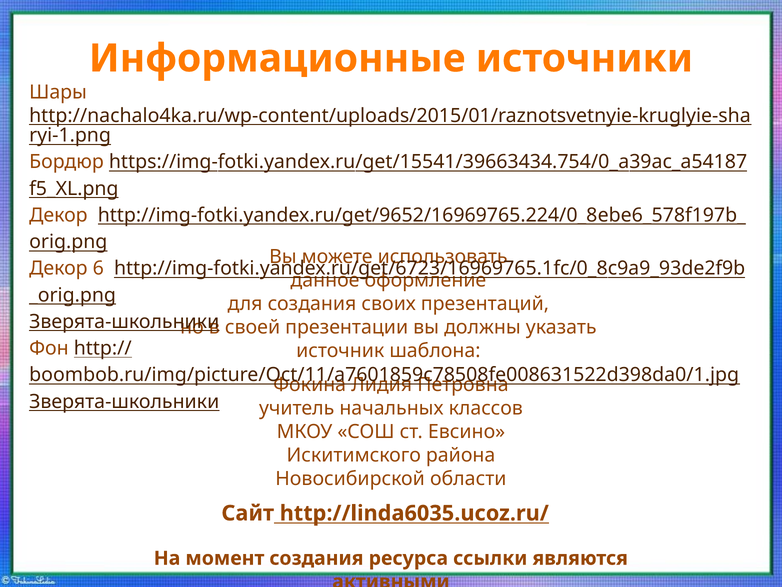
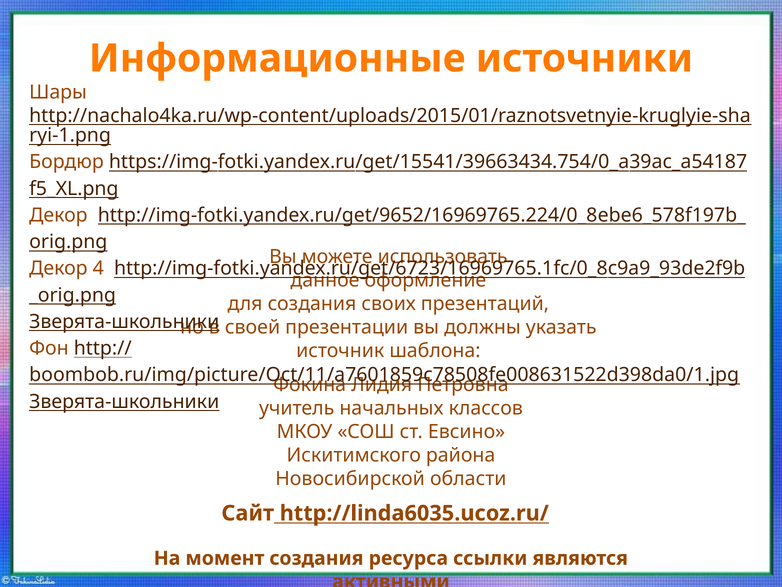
6: 6 -> 4 (98, 268)
